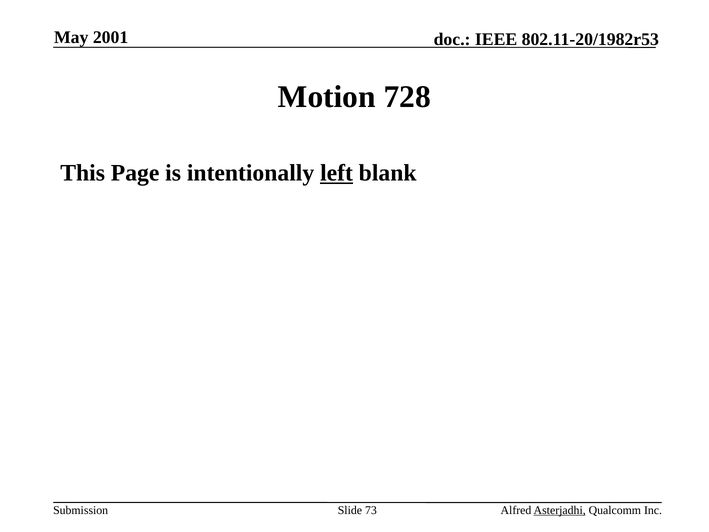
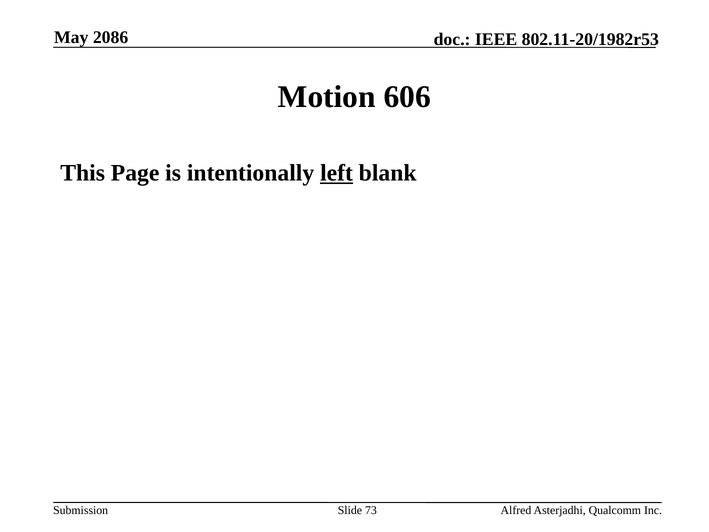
2001: 2001 -> 2086 (111, 38)
728: 728 -> 606 (407, 97)
Asterjadhi underline: present -> none (560, 510)
